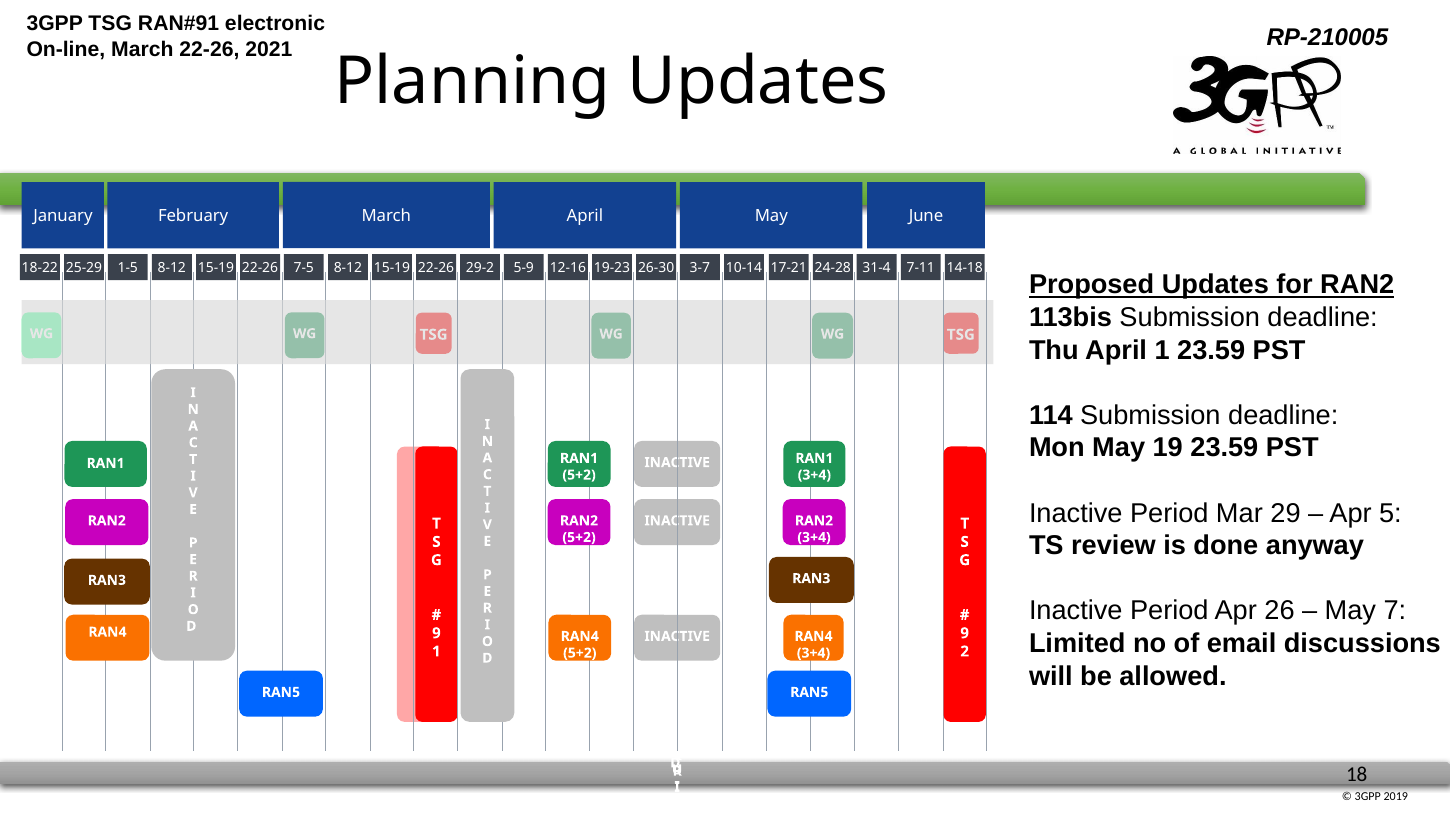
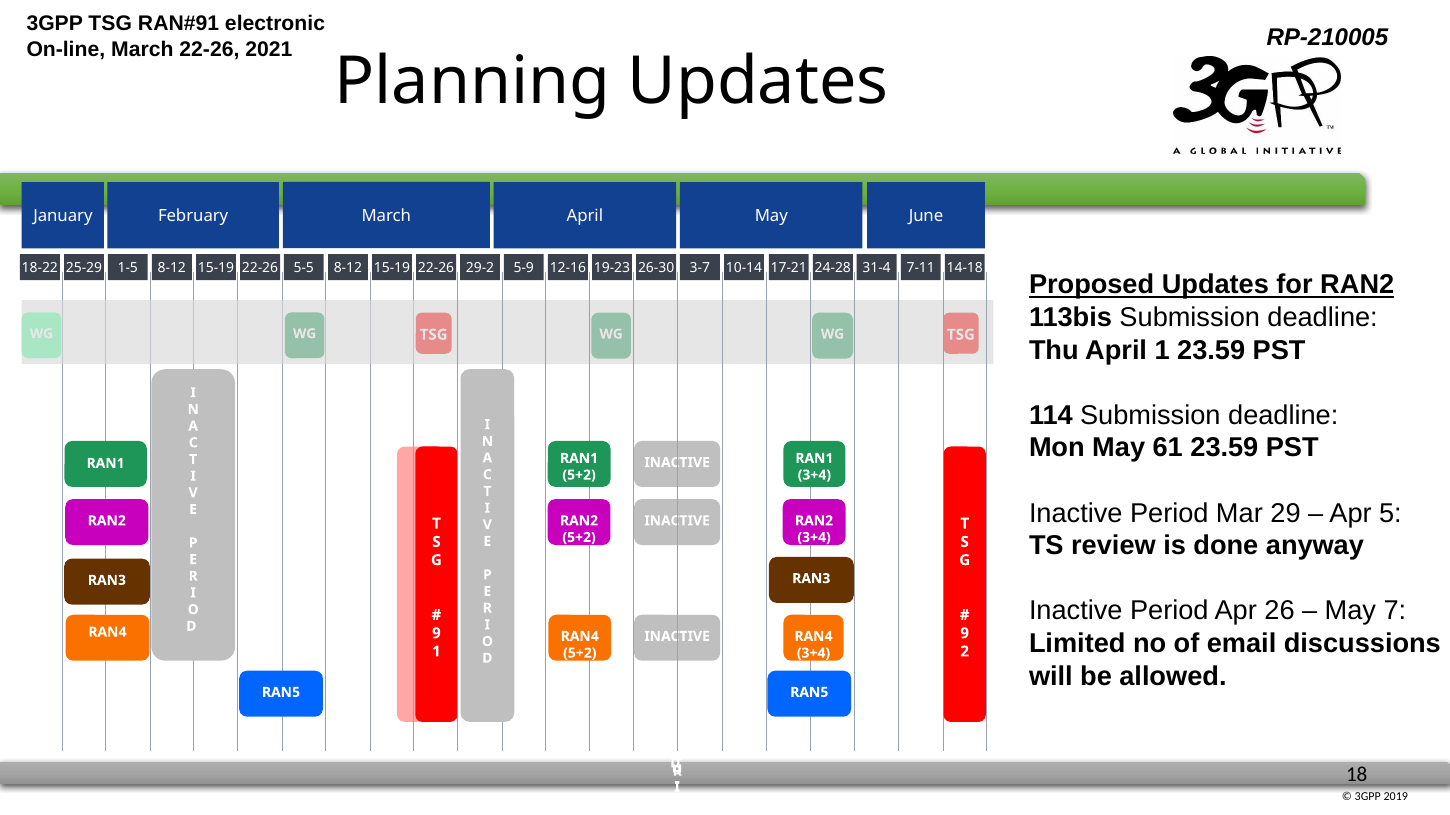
7-5: 7-5 -> 5-5 (304, 268)
19: 19 -> 61 (1168, 448)
